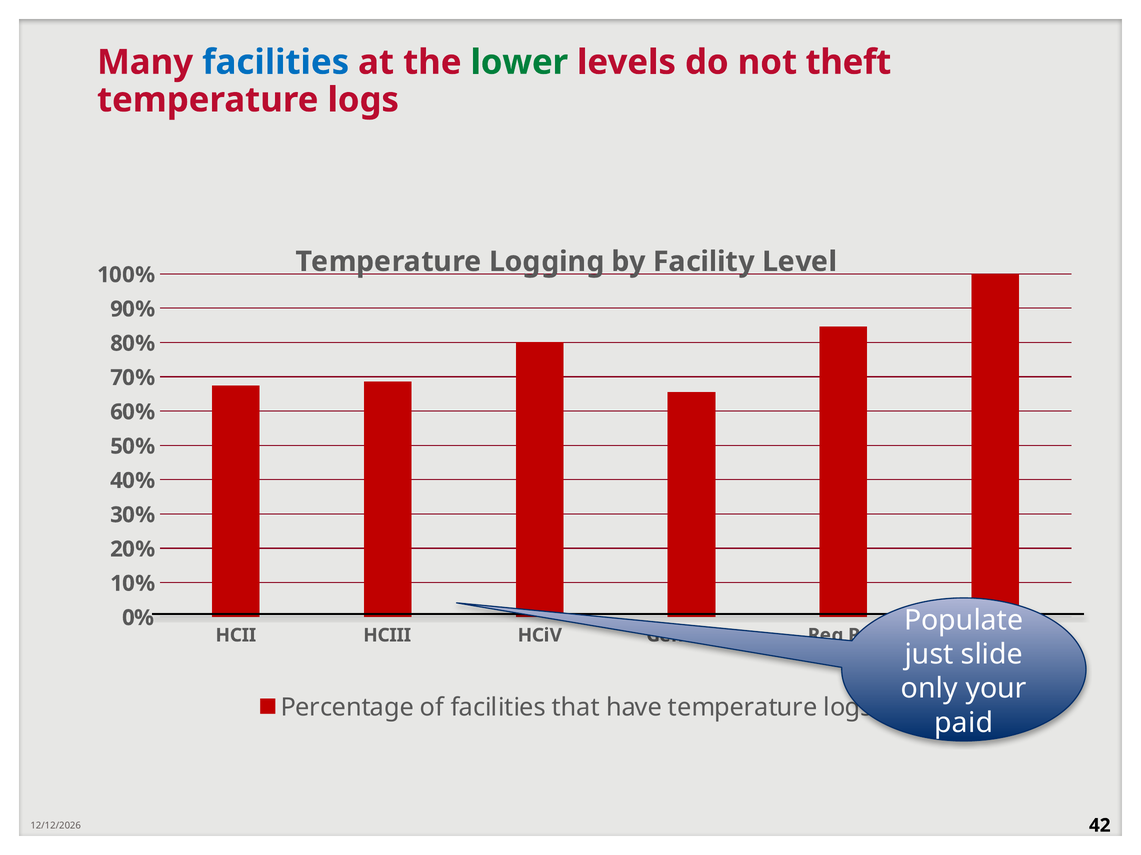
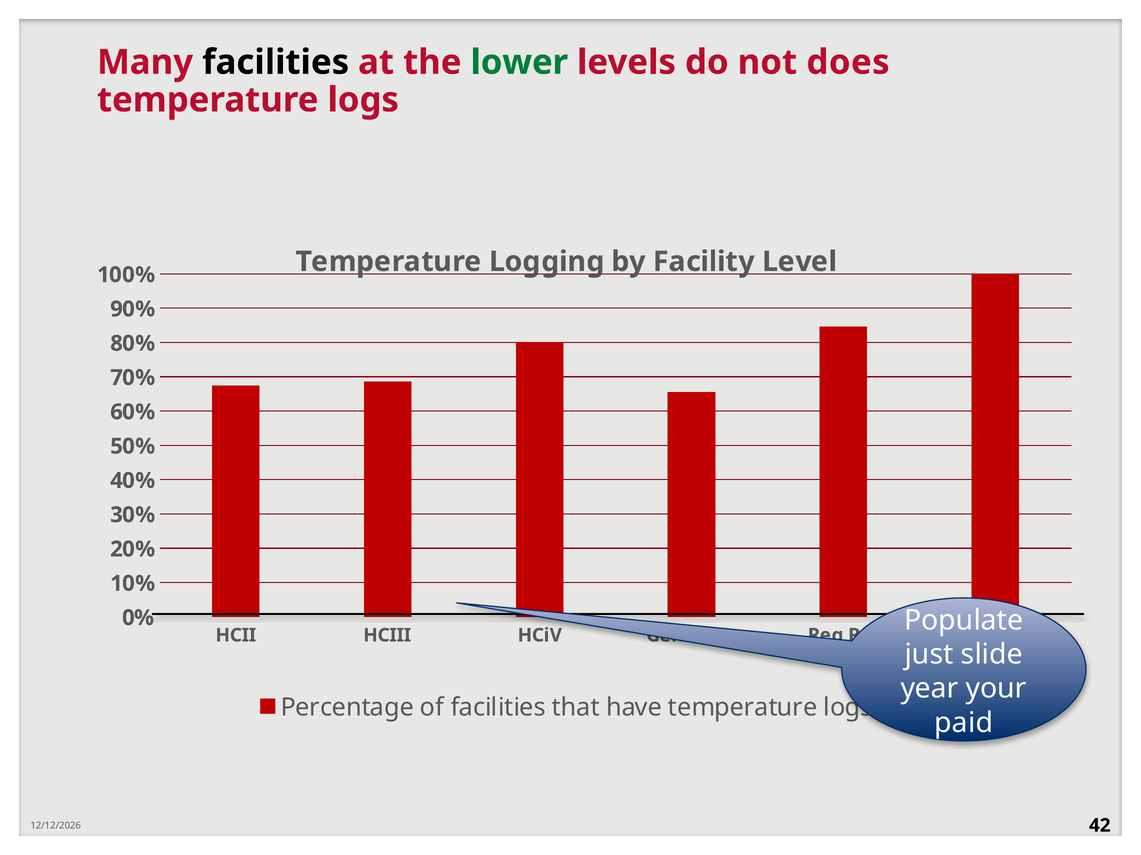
facilities colour: blue -> black (276, 62)
theft: theft -> does (848, 62)
only: only -> year (930, 689)
